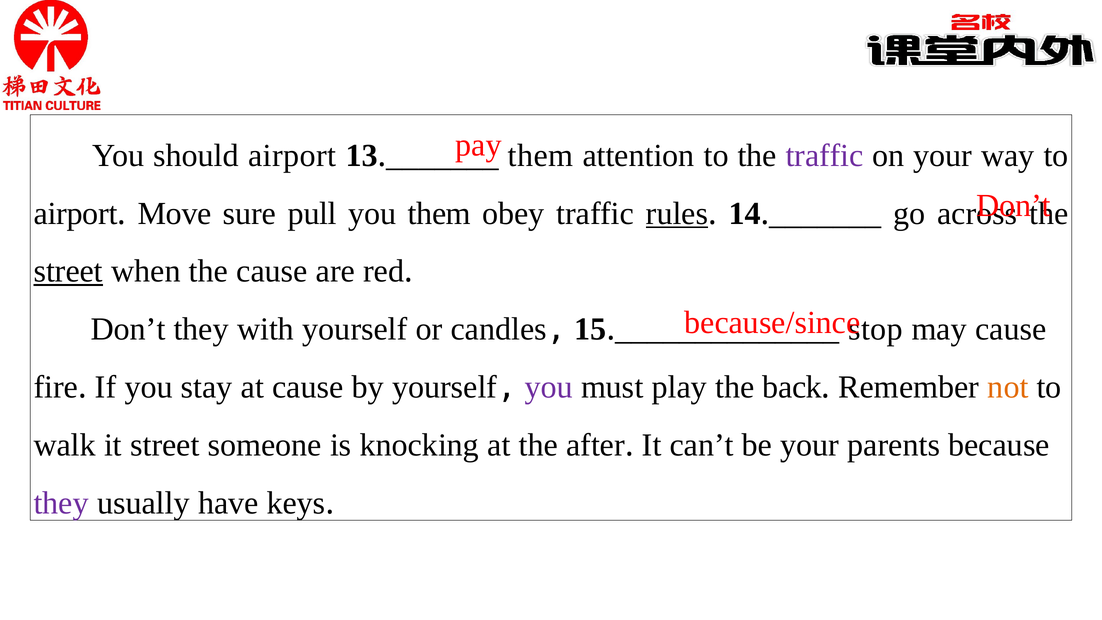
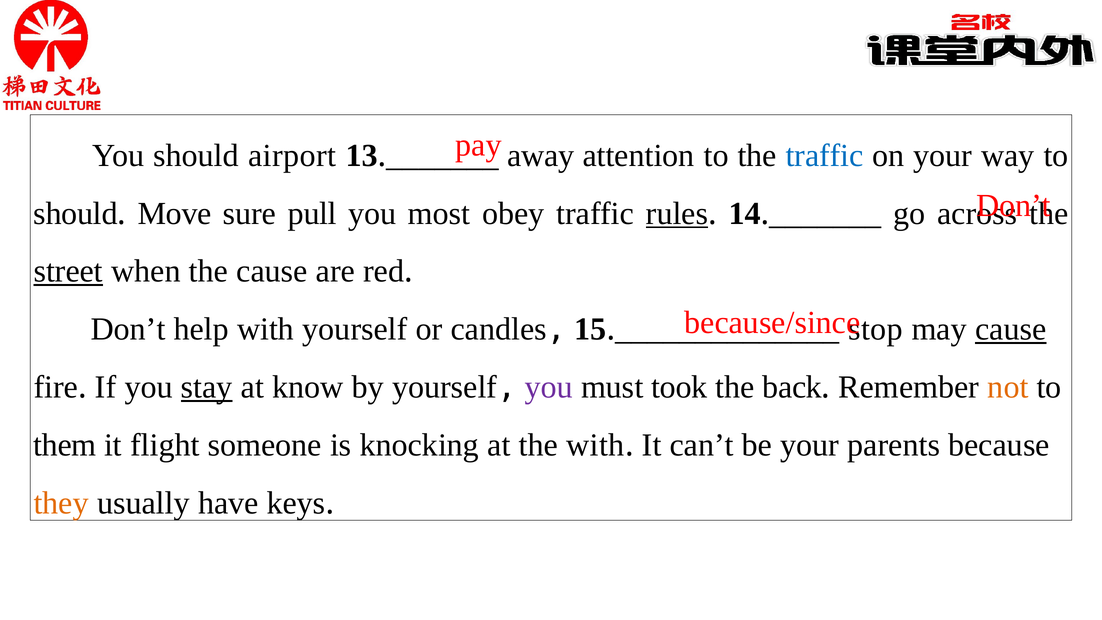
them: them -> away (541, 156)
traffic colour: purple -> blue (825, 156)
airport: airport -> should (76, 213)
you them: them -> most (439, 213)
Don’t they: they -> help (201, 329)
cause underline: none -> present (1011, 329)
stay underline: none -> present (207, 387)
at cause: cause -> know (308, 387)
play: play -> took (679, 387)
walk: walk -> them (65, 445)
it street: street -> flight (165, 445)
the after: after -> with (595, 445)
they colour: purple -> orange (61, 503)
